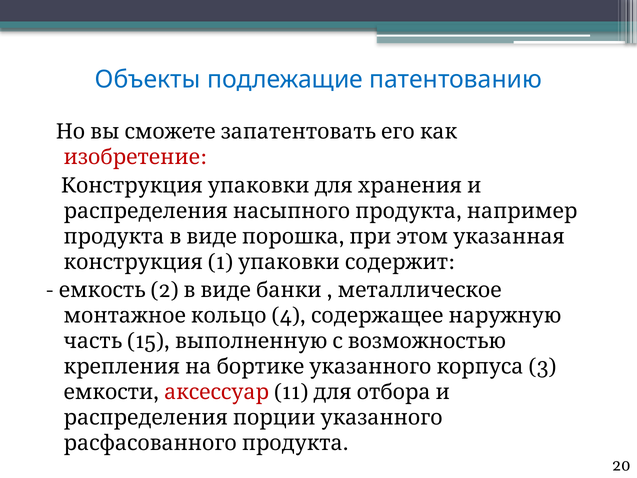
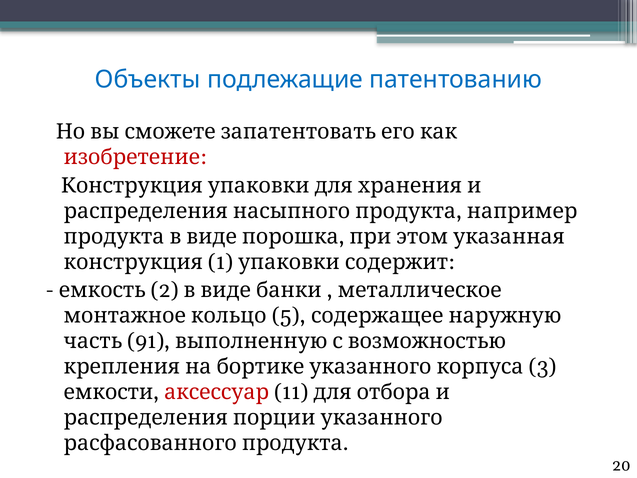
4: 4 -> 5 (289, 316)
15: 15 -> 91 (149, 341)
